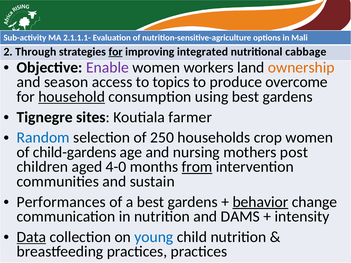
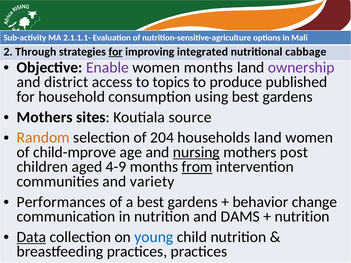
women workers: workers -> months (208, 68)
ownership colour: orange -> purple (301, 68)
season: season -> district (66, 82)
overcome: overcome -> published (296, 82)
household underline: present -> none (72, 97)
Tignegre: Tignegre -> Mothers (45, 117)
farmer: farmer -> source (190, 117)
Random colour: blue -> orange (43, 138)
250: 250 -> 204 (162, 138)
households crop: crop -> land (268, 138)
child-gardens: child-gardens -> child-mprove (75, 152)
nursing underline: none -> present (196, 152)
4-0: 4-0 -> 4-9 (116, 167)
sustain: sustain -> variety (152, 182)
behavior underline: present -> none (260, 202)
intensity: intensity -> nutrition (302, 217)
